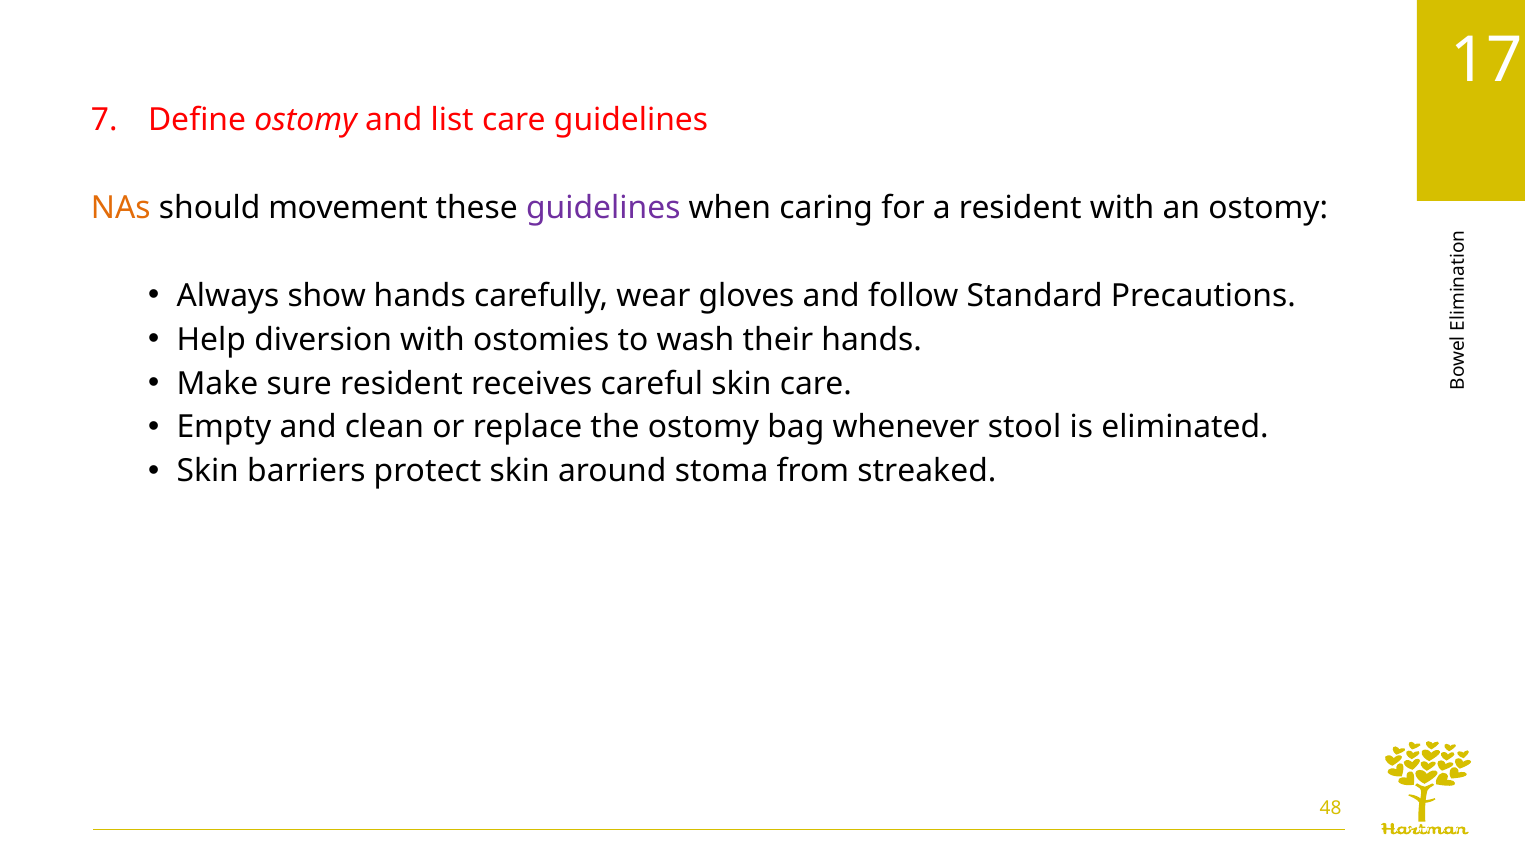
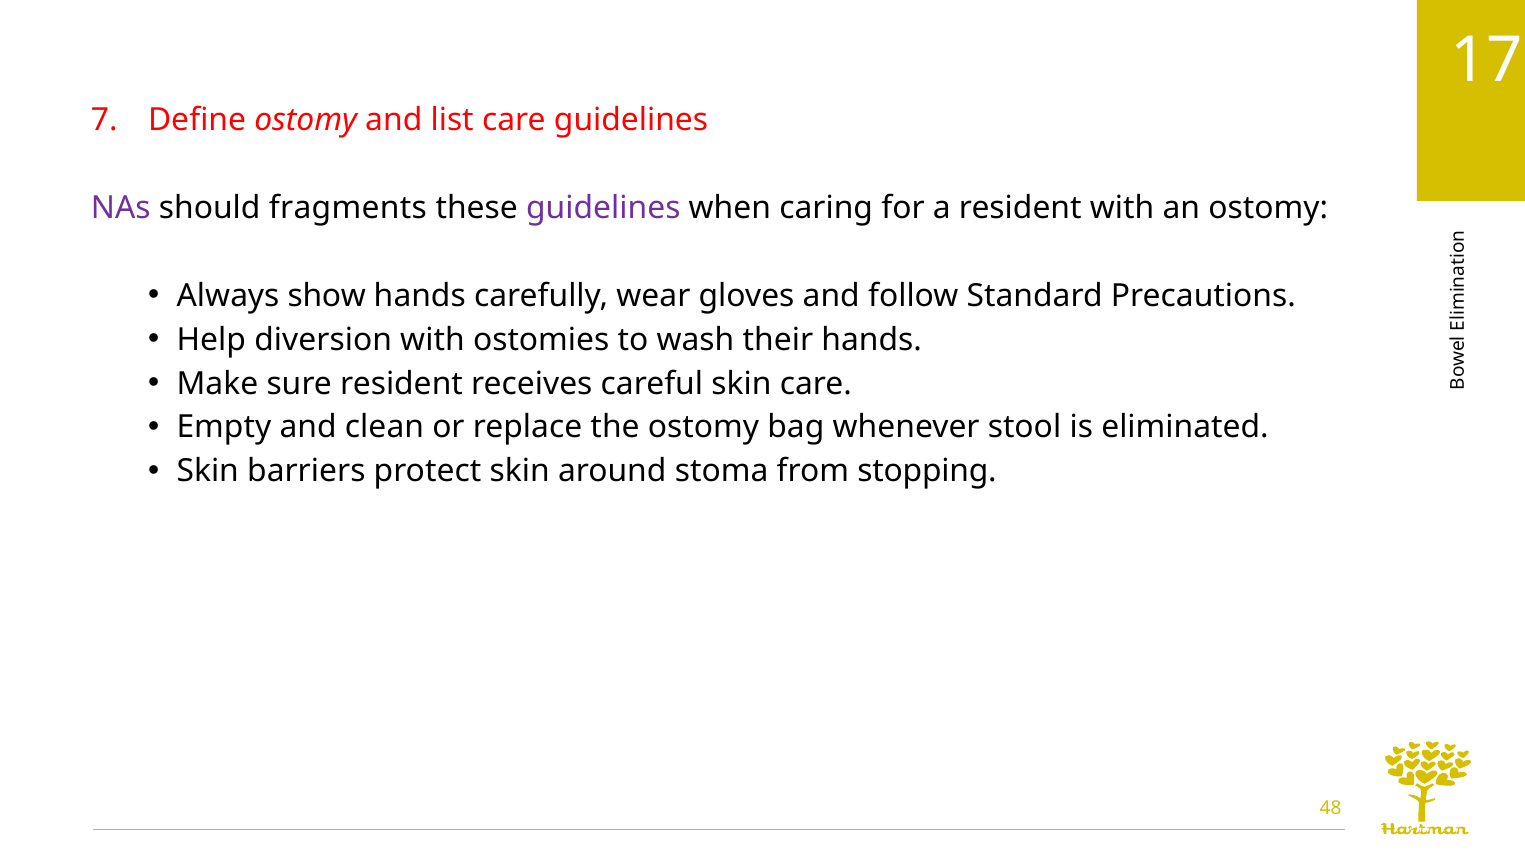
NAs colour: orange -> purple (121, 208)
movement: movement -> fragments (348, 208)
streaked: streaked -> stopping (927, 471)
